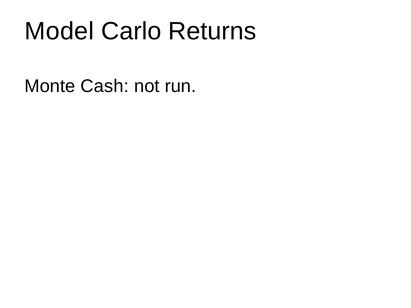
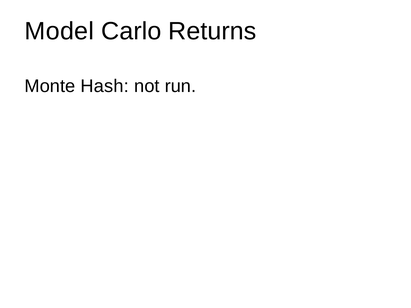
Cash: Cash -> Hash (105, 86)
